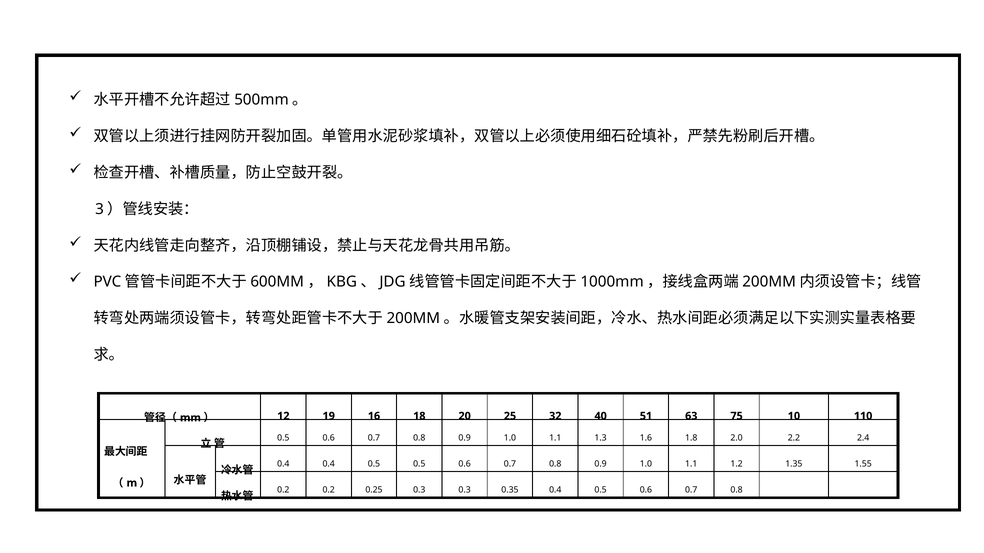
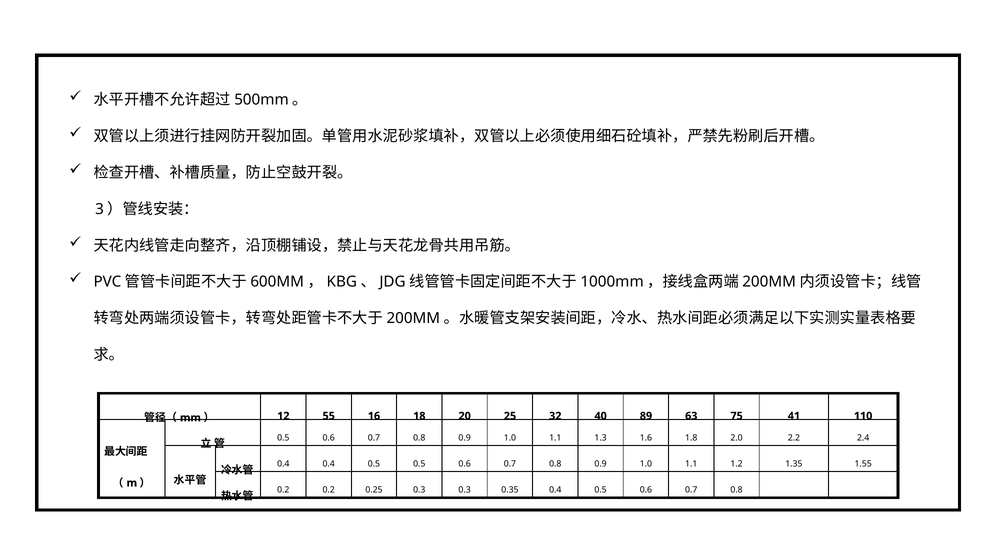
19: 19 -> 55 (329, 416)
51: 51 -> 89 (646, 416)
10: 10 -> 41 (794, 416)
